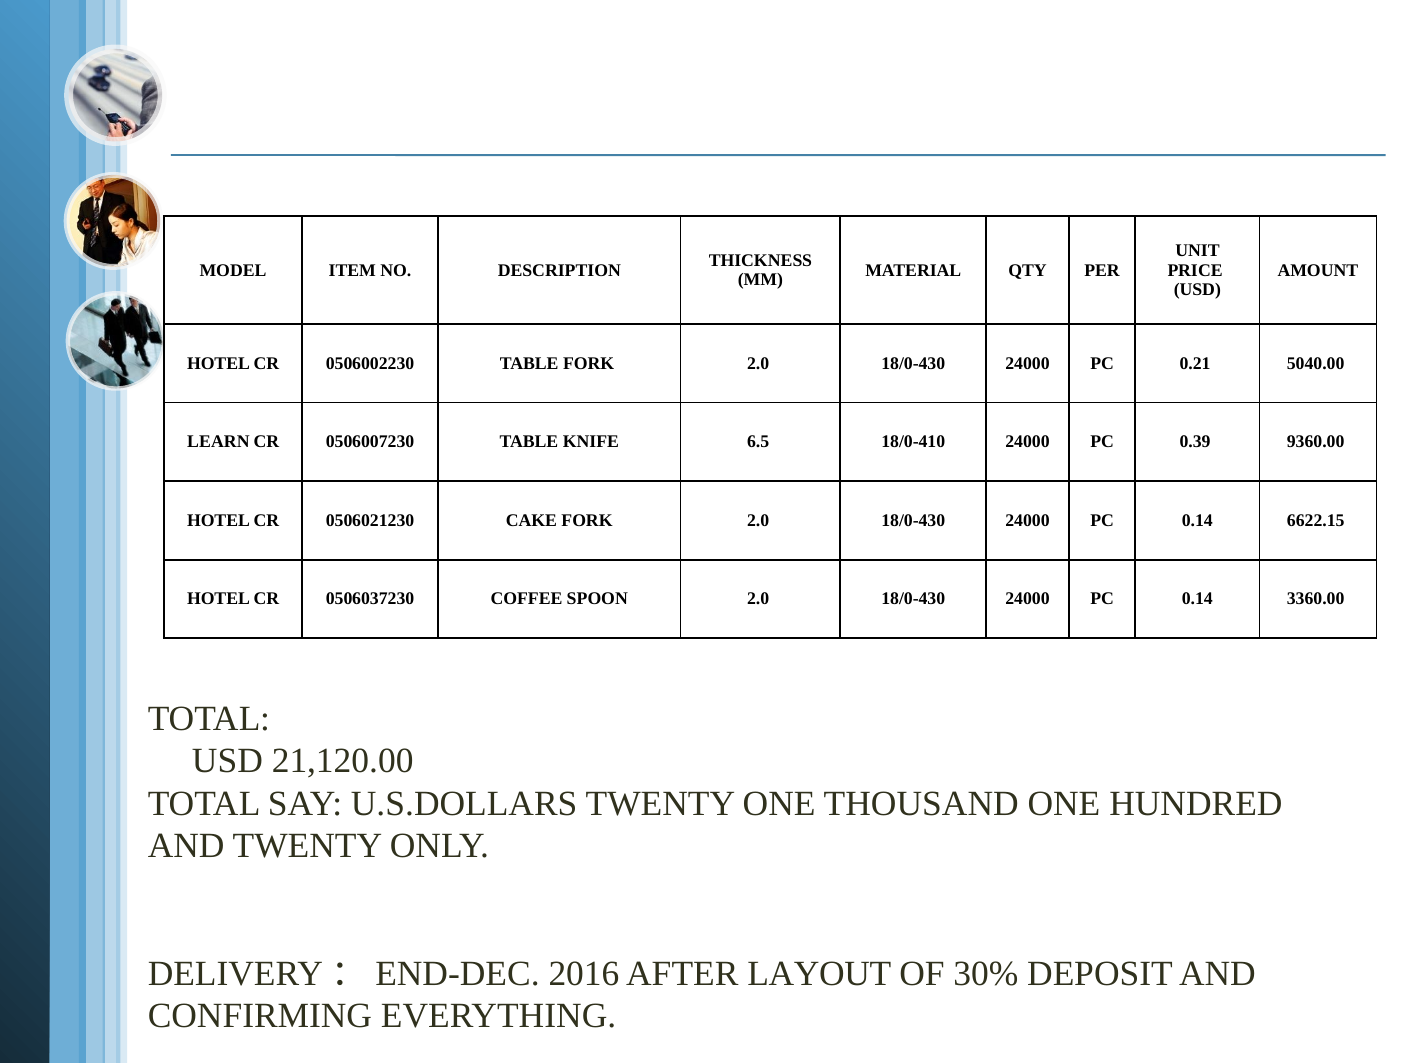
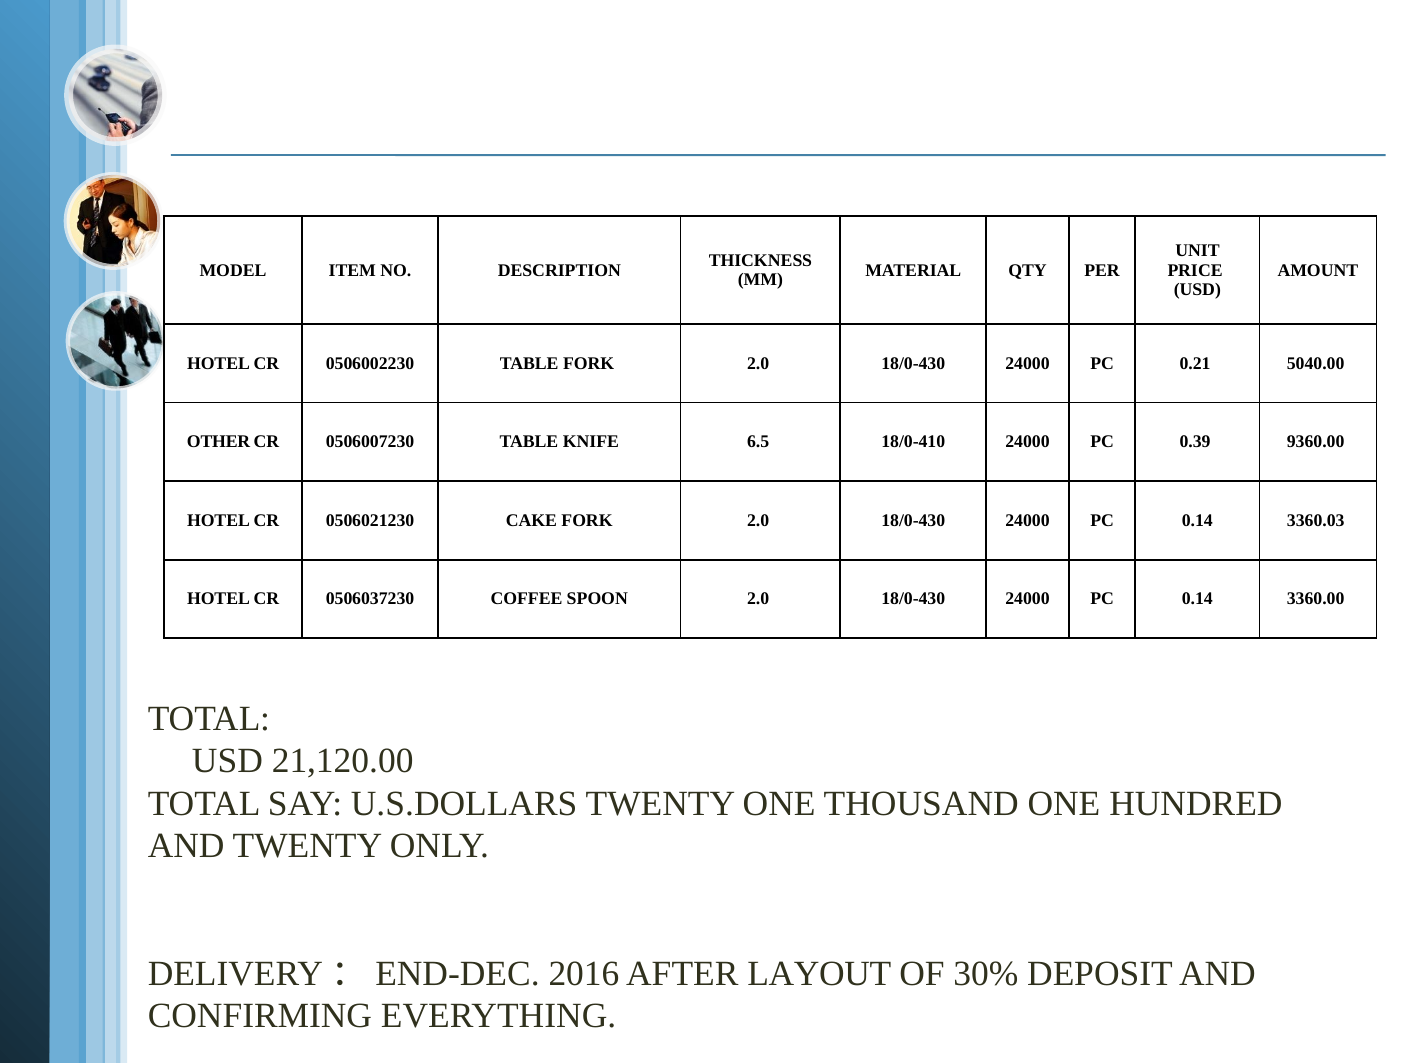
LEARN: LEARN -> OTHER (219, 442)
6622.15: 6622.15 -> 3360.03 (1316, 521)
